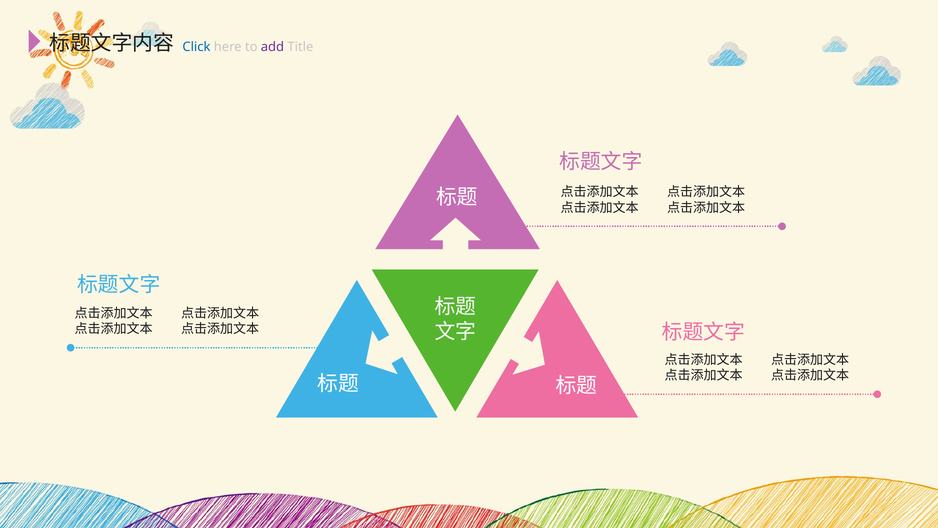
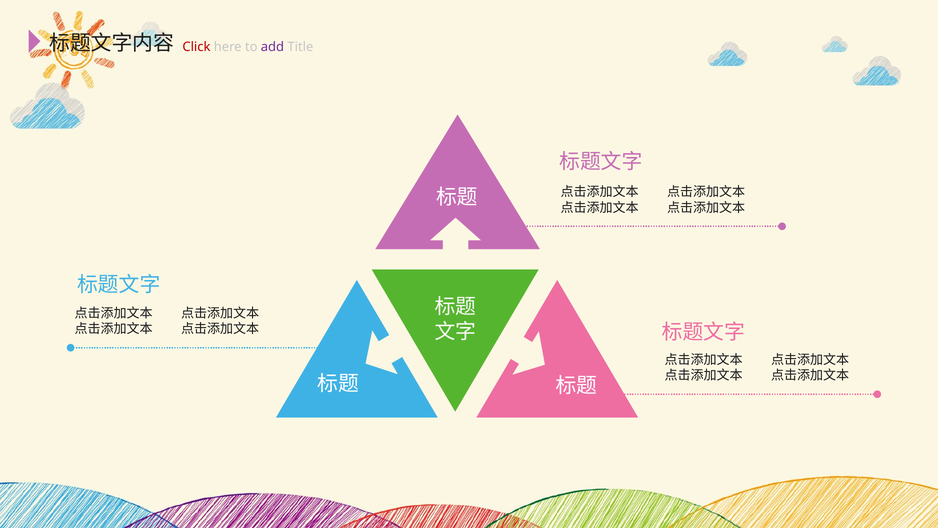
Click colour: blue -> red (196, 47)
